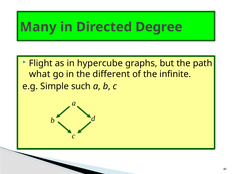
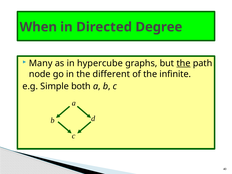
Many: Many -> When (38, 27)
Flight: Flight -> Many (41, 63)
the underline: none -> present (183, 63)
what: what -> node (40, 74)
such: such -> both (81, 86)
